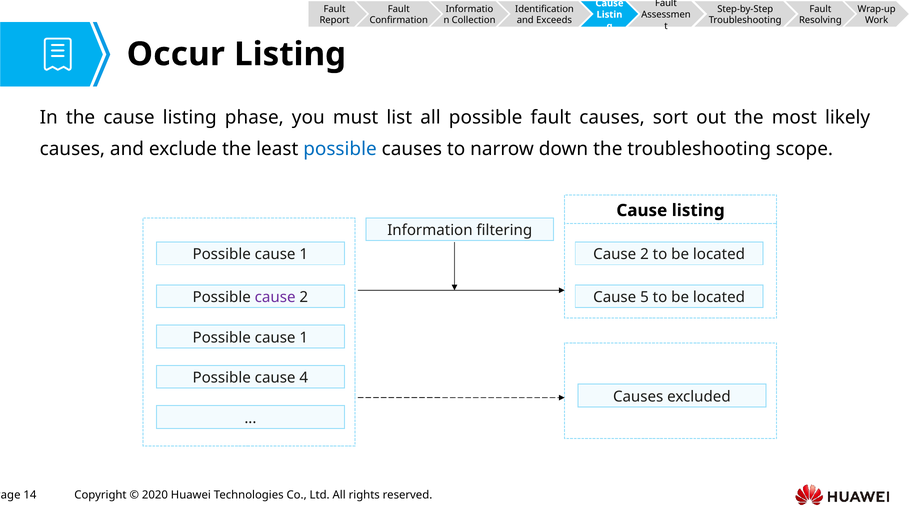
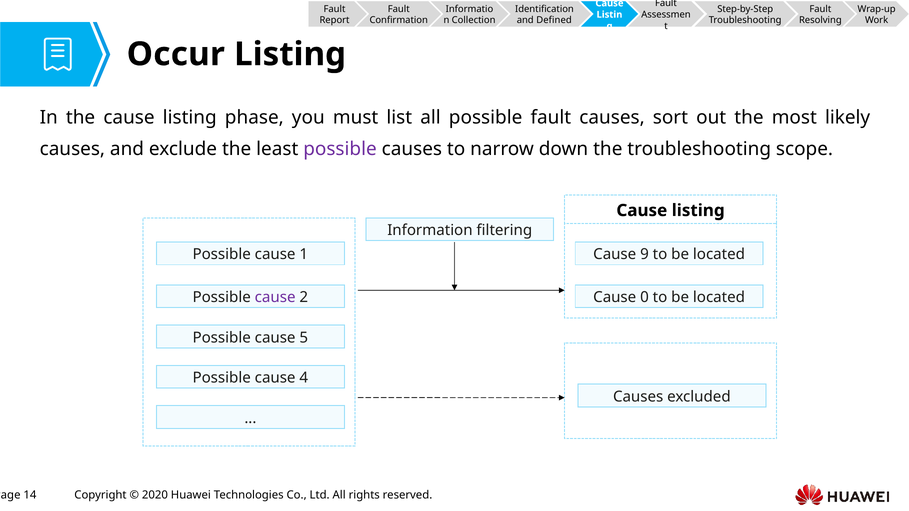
Exceeds: Exceeds -> Defined (554, 20)
possible colour: blue -> purple (340, 149)
2: 2 -> 9 (645, 255)
5: 5 -> 0 (645, 298)
1: 1 -> 5 (304, 338)
